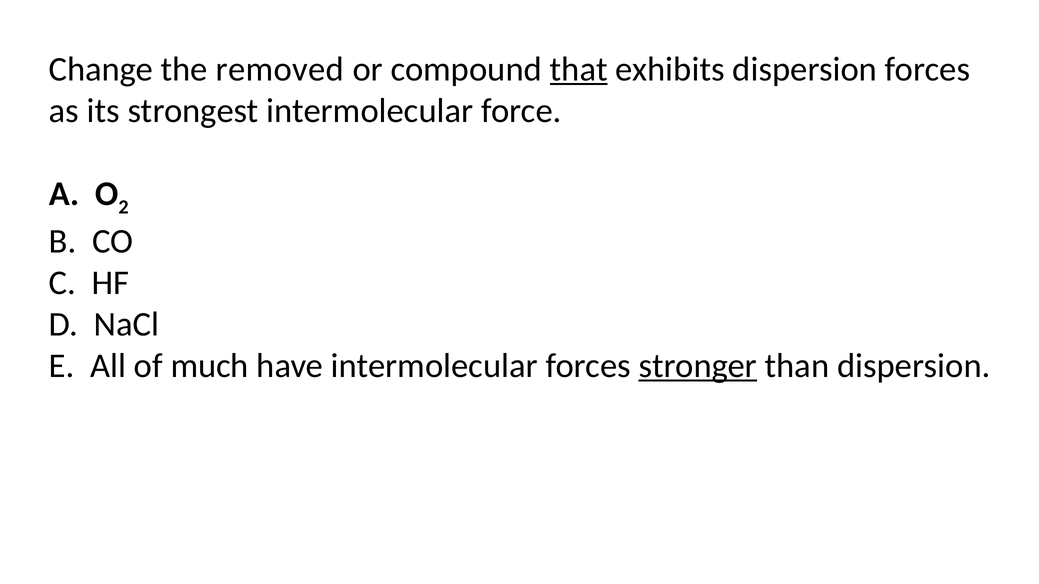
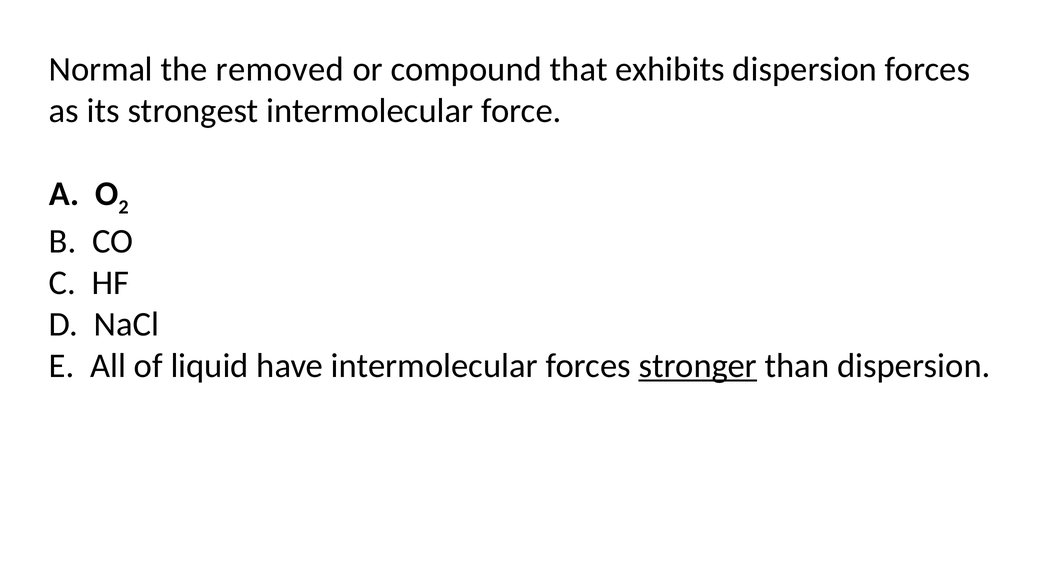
Change: Change -> Normal (101, 69)
that underline: present -> none (579, 69)
much: much -> liquid (210, 366)
